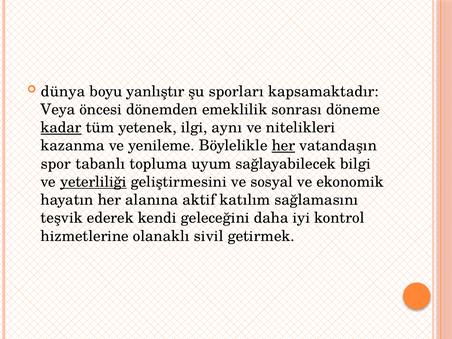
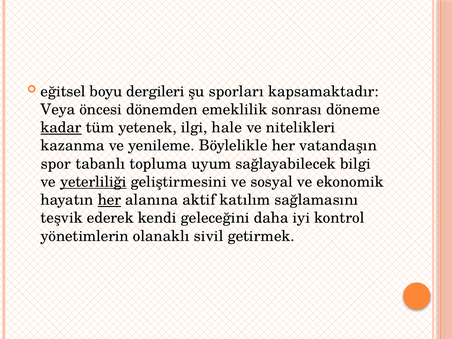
dünya: dünya -> eğitsel (63, 91)
yanlıştır: yanlıştır -> dergileri (155, 91)
aynı: aynı -> hale (227, 128)
her underline: present -> none (283, 146)
her underline: none -> present (109, 200)
hizmetlerine: hizmetlerine -> yönetimlerin (85, 236)
